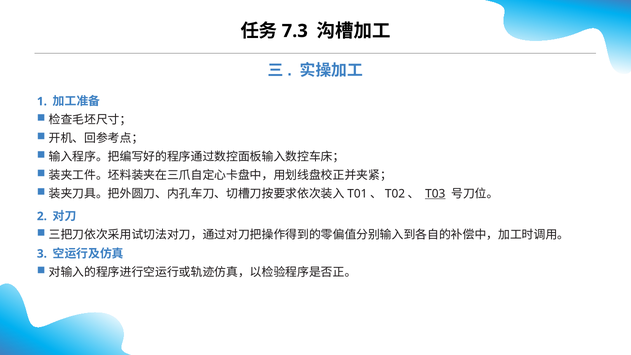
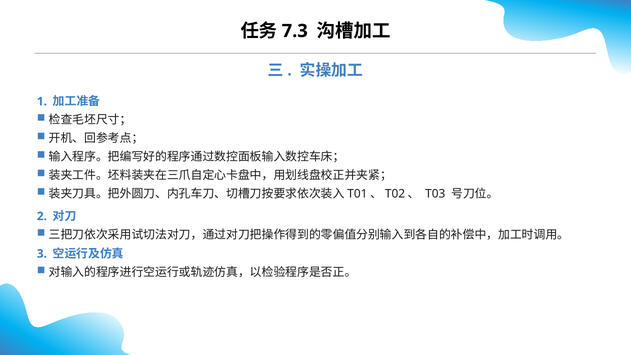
T03 underline: present -> none (435, 194)
